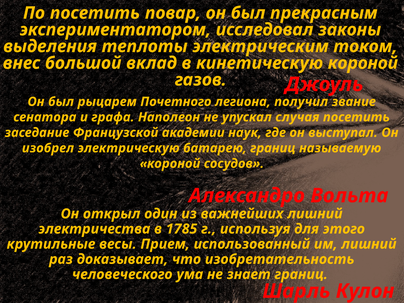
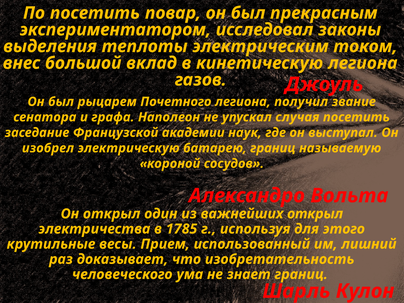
кинетическую короной: короной -> легиона (363, 63)
важнейших лишний: лишний -> открыл (315, 214)
